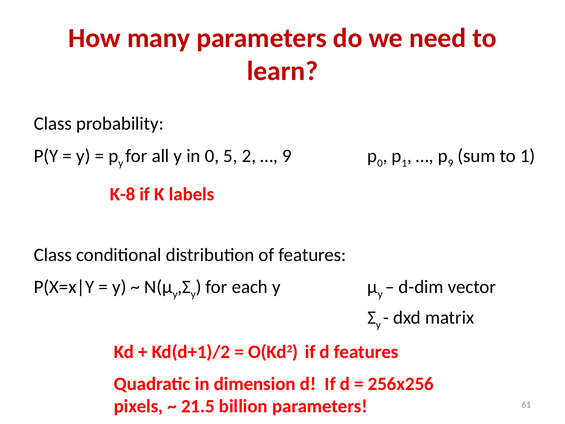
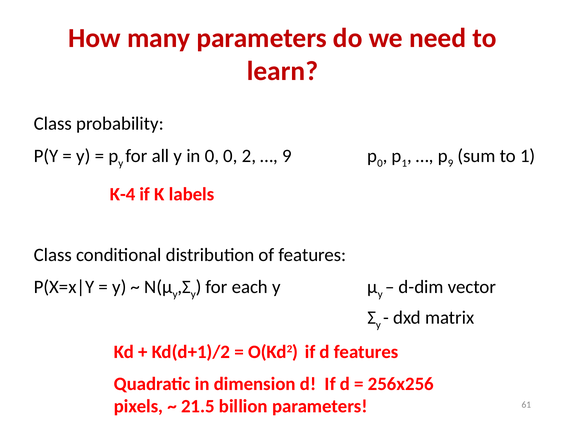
0 5: 5 -> 0 (230, 156)
K-8: K-8 -> K-4 (123, 194)
